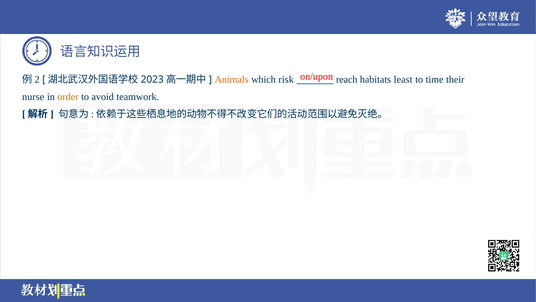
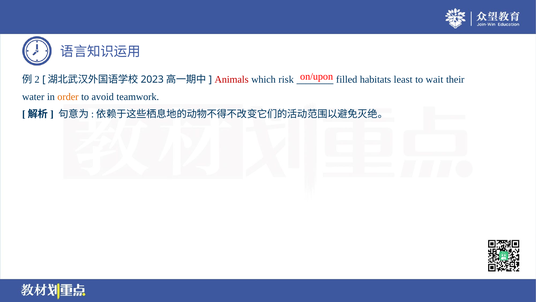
Animals colour: orange -> red (232, 79)
reach: reach -> filled (347, 79)
time: time -> wait (435, 79)
nurse: nurse -> water (33, 97)
